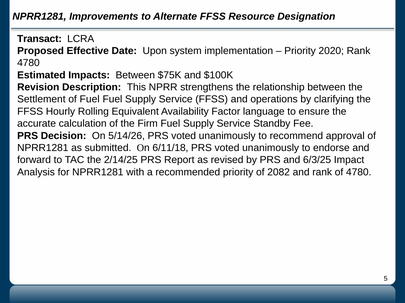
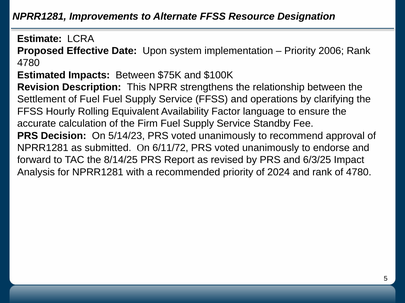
Transact: Transact -> Estimate (39, 39)
2020: 2020 -> 2006 (331, 51)
5/14/26: 5/14/26 -> 5/14/23 (127, 136)
6/11/18: 6/11/18 -> 6/11/72 (170, 148)
2/14/25: 2/14/25 -> 8/14/25 (121, 160)
2082: 2082 -> 2024 (279, 172)
